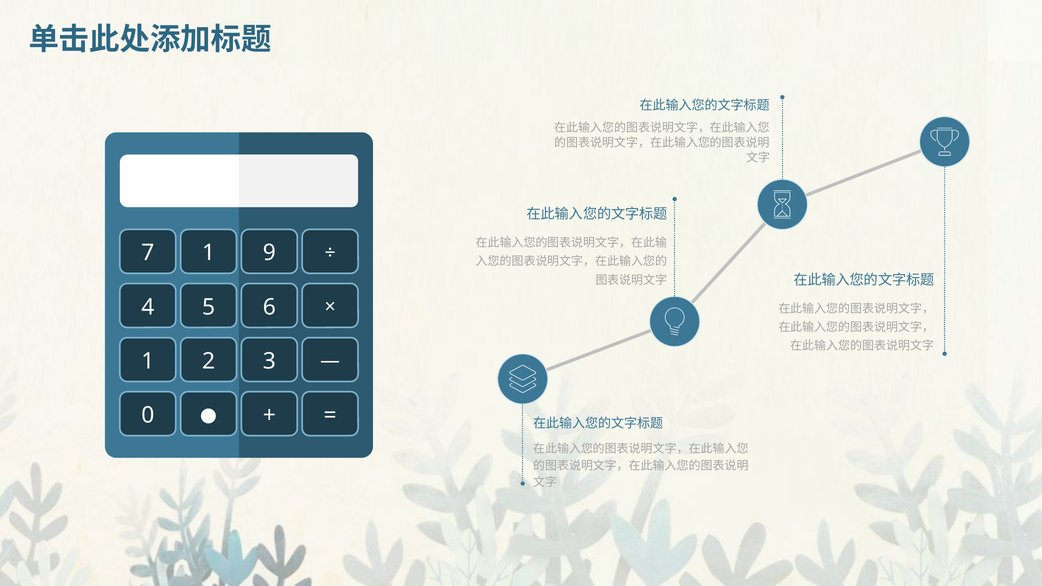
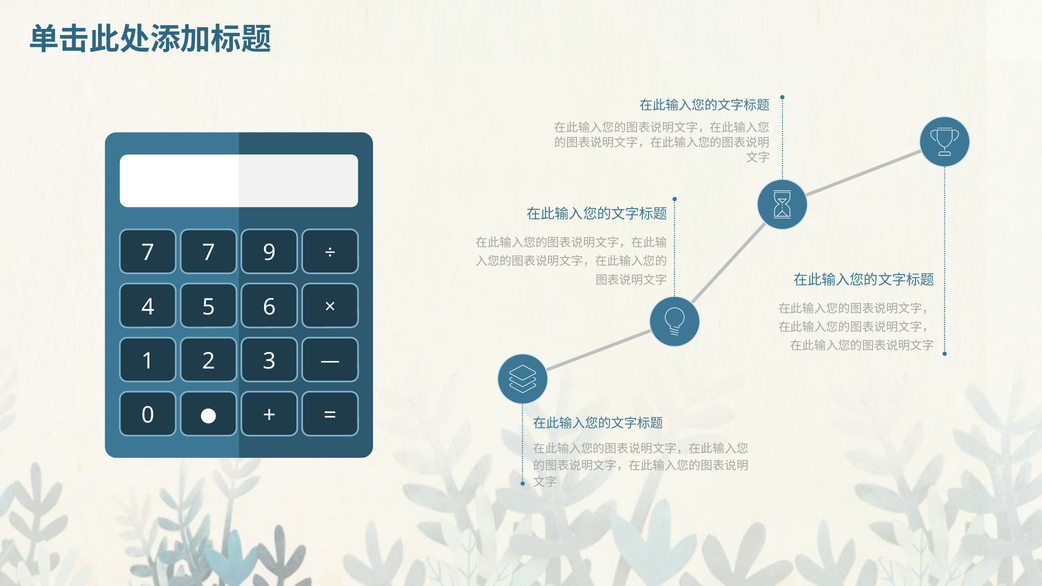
7 1: 1 -> 7 (209, 253)
